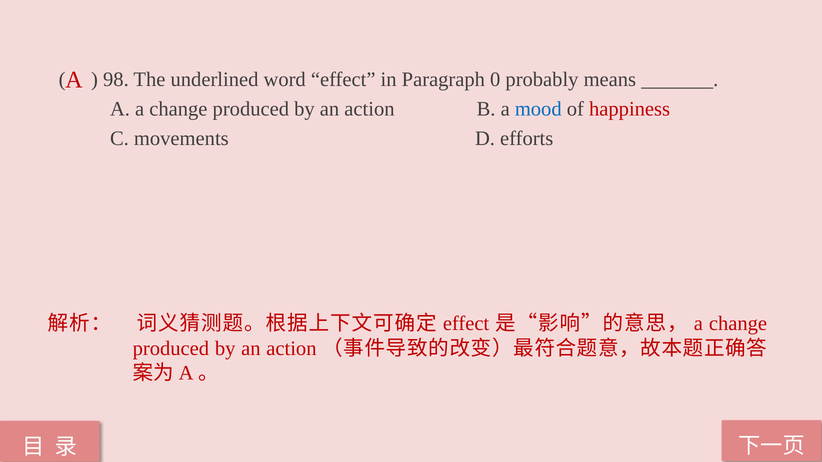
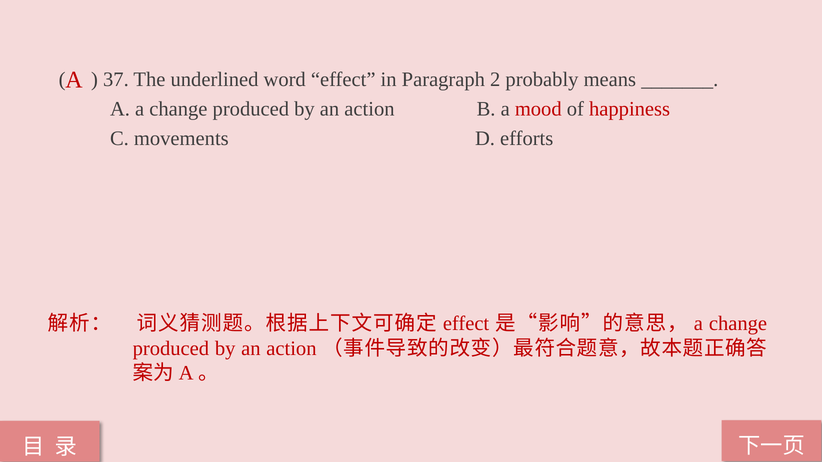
98: 98 -> 37 (116, 80)
0: 0 -> 2 (495, 80)
mood colour: blue -> red (538, 109)
